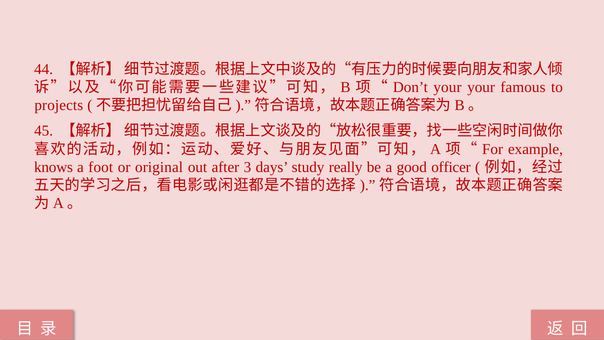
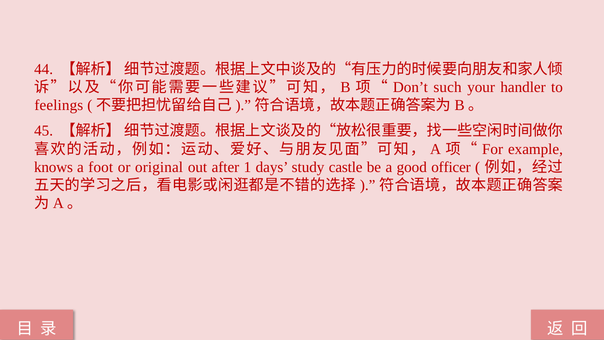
your: your -> such (447, 87)
famous: famous -> handler (523, 87)
projects: projects -> feelings (59, 105)
3: 3 -> 1 (247, 167)
really: really -> castle (346, 167)
